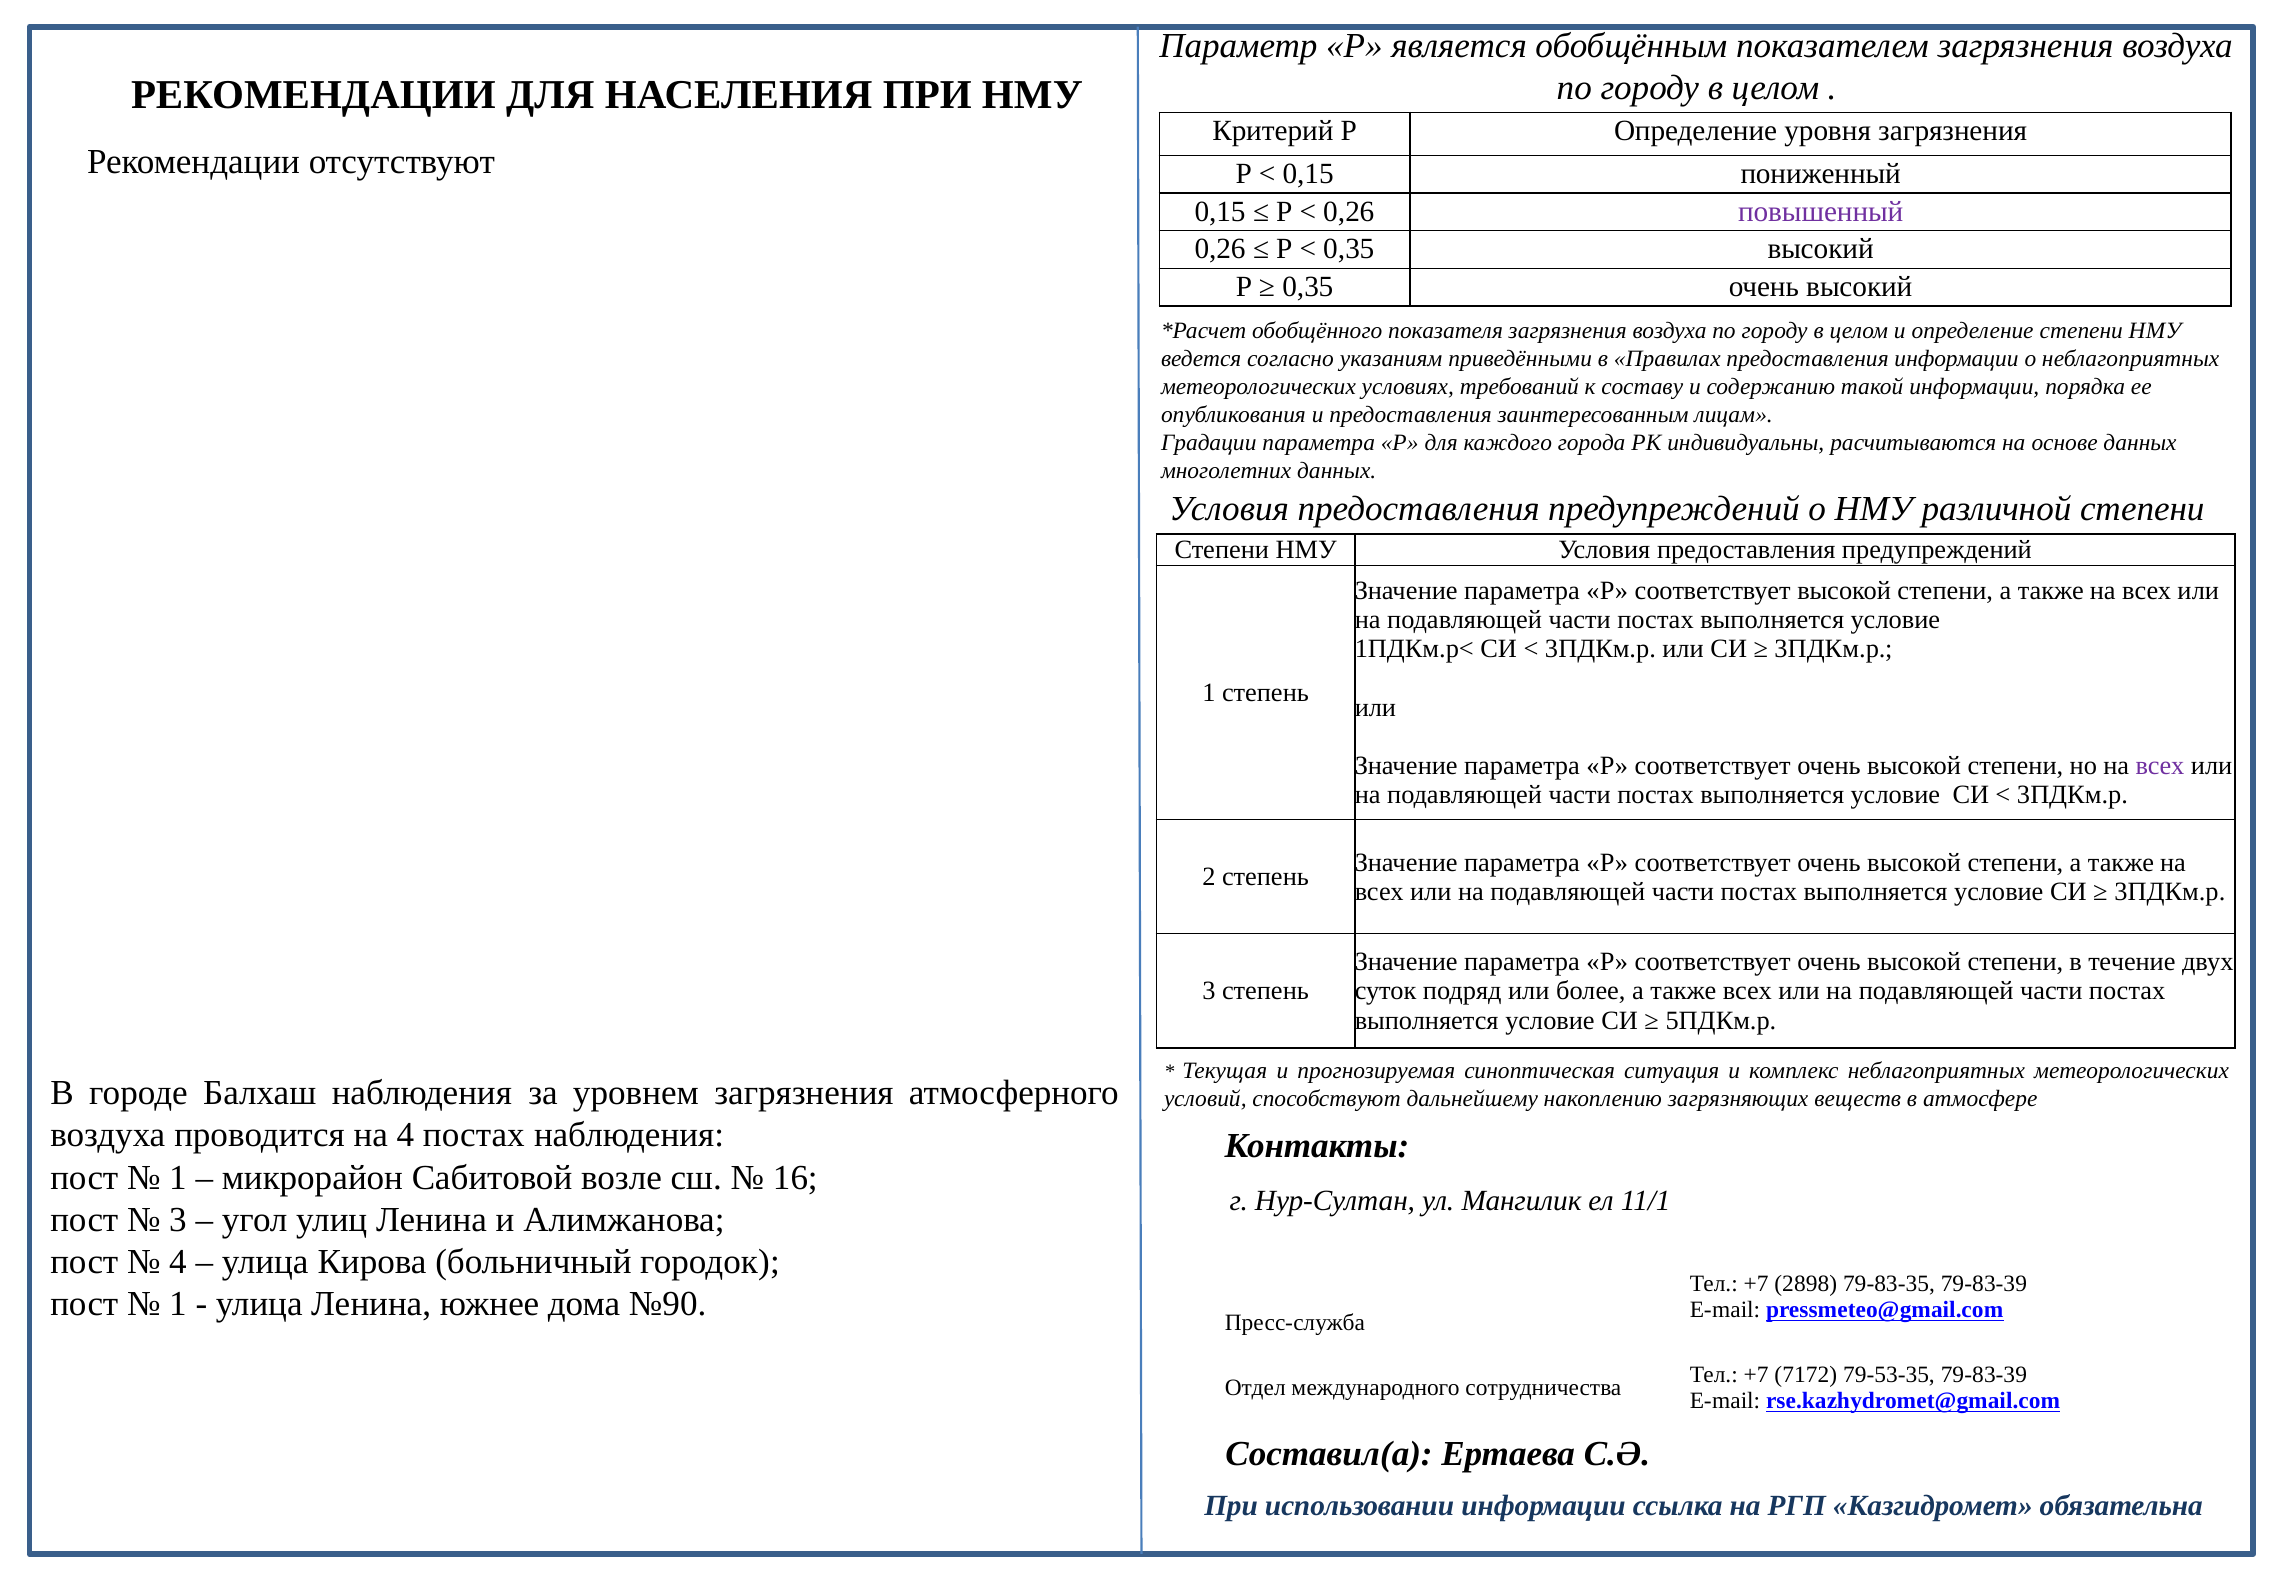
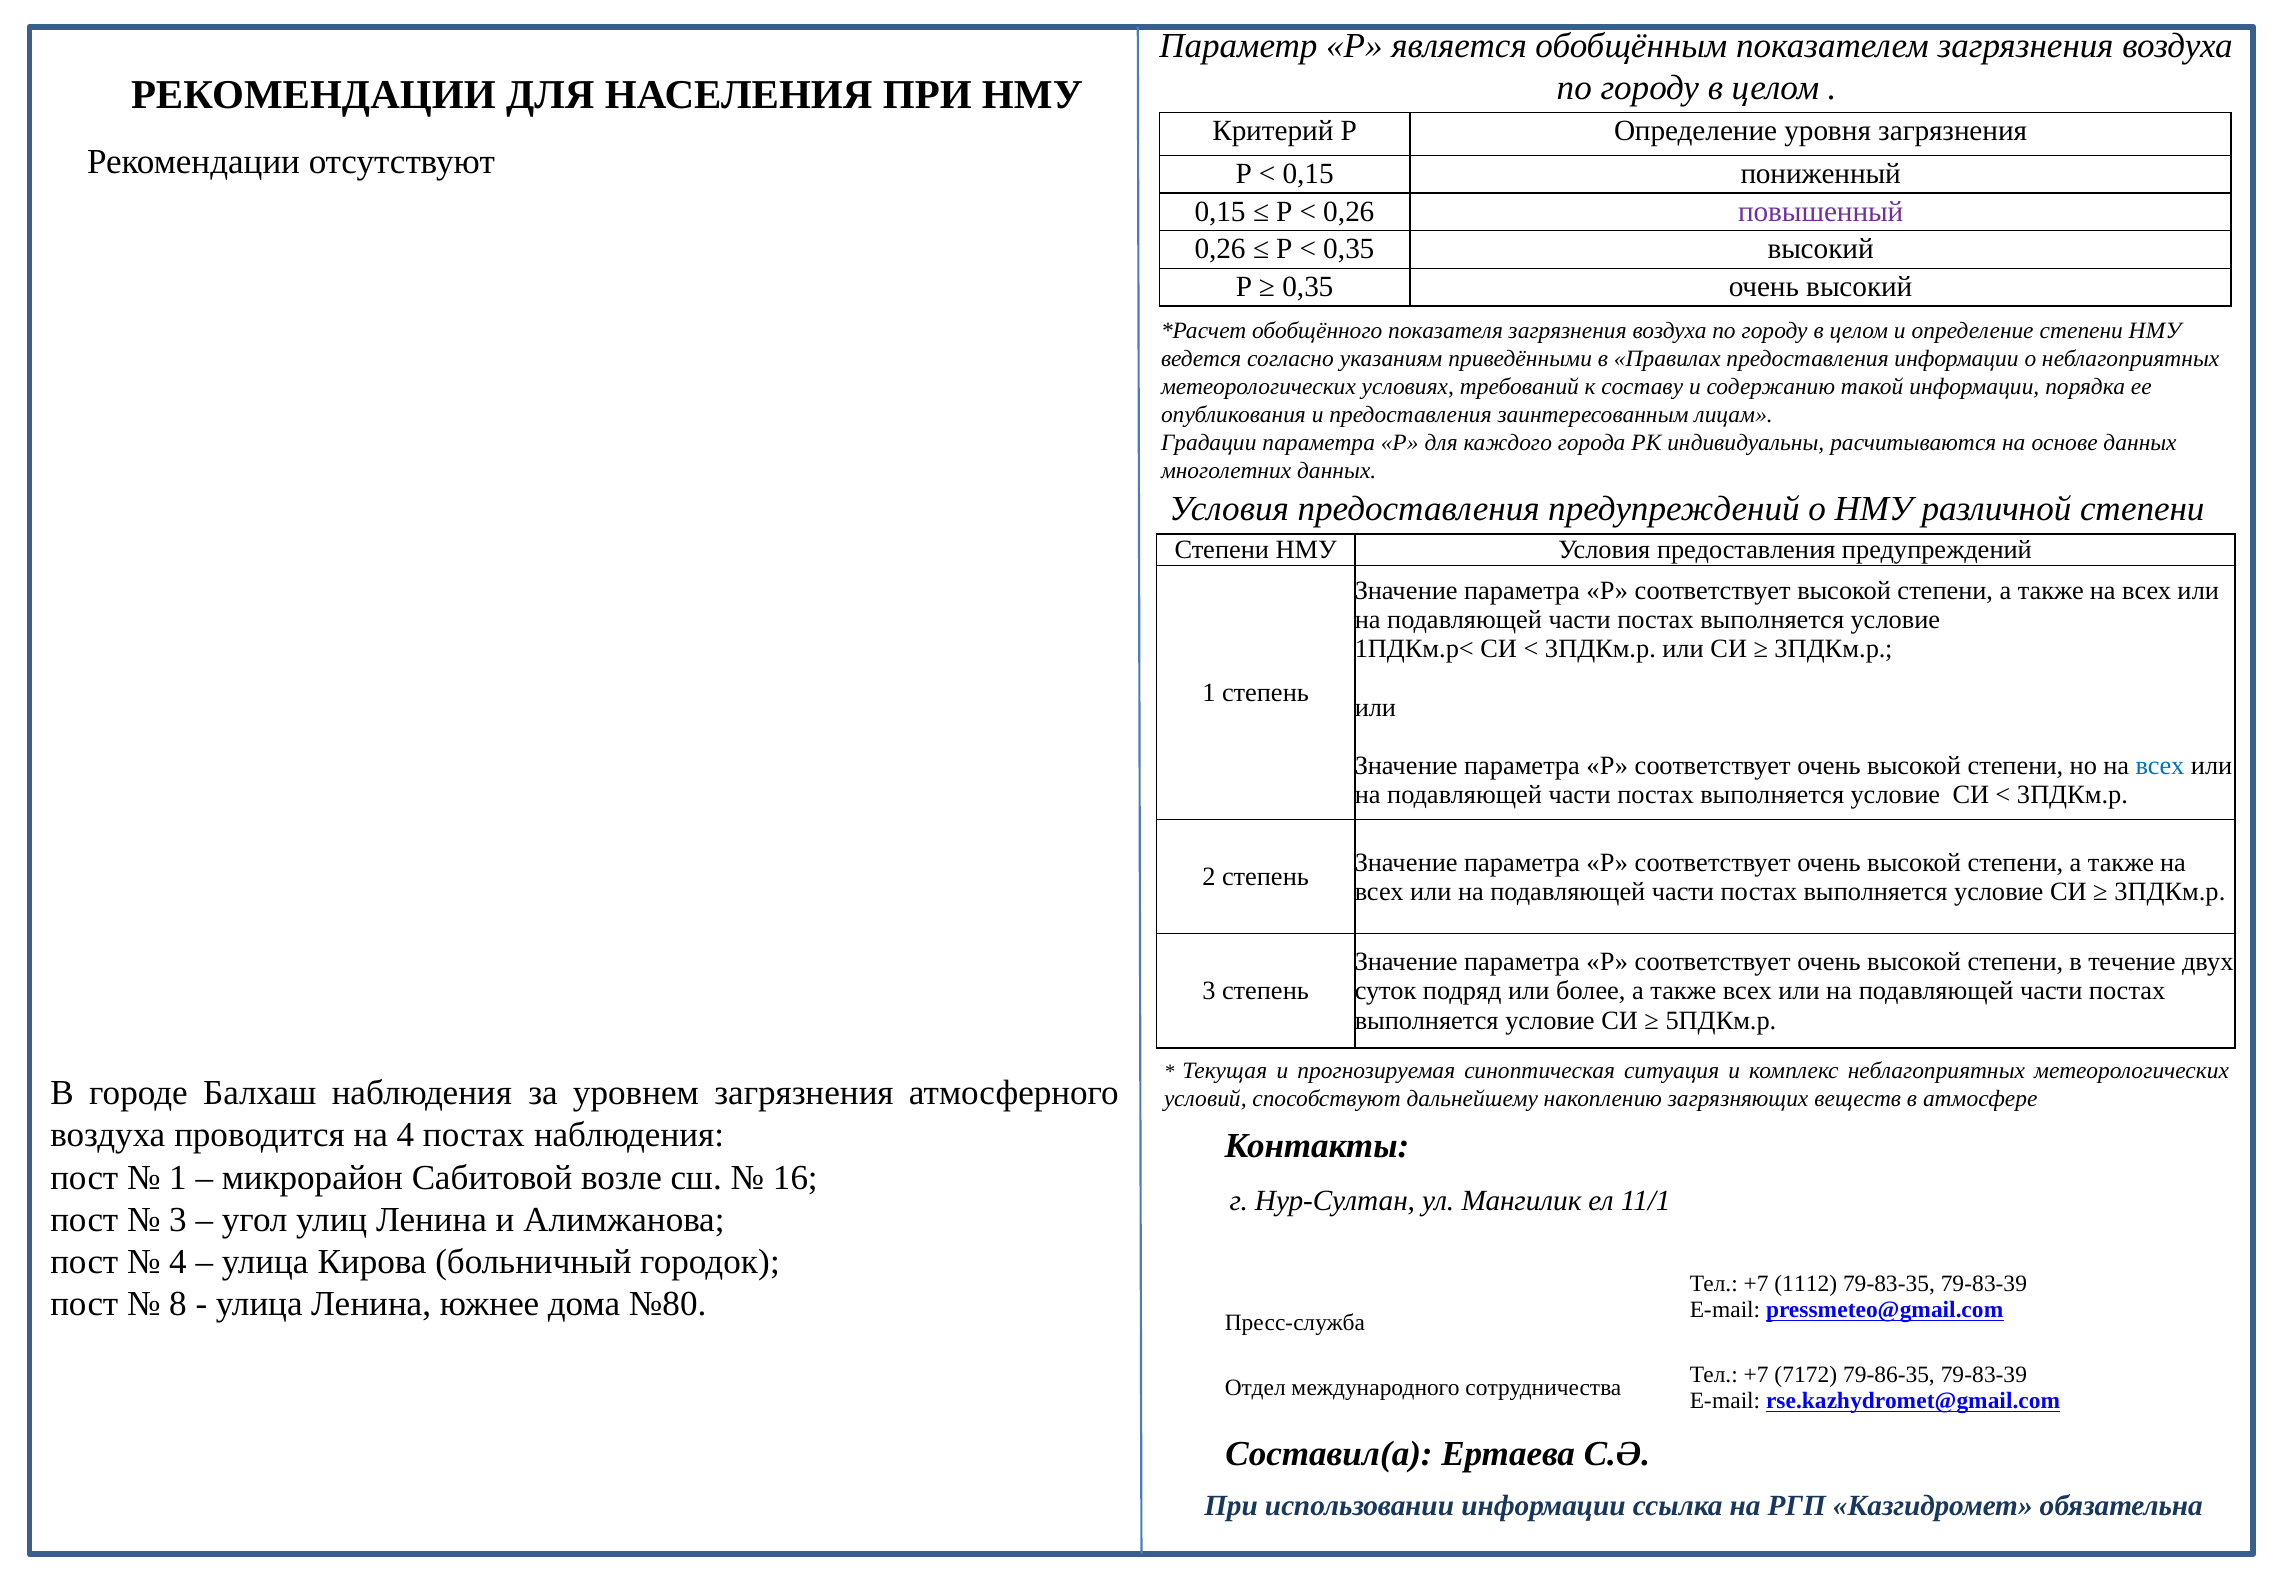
всех colour: purple -> blue (2160, 766)
2898: 2898 -> 1112 (1806, 1283)
1: 1 -> 8 (178, 1304)
№90: №90 -> №80 (668, 1304)
79-53-35: 79-53-35 -> 79-86-35 (1889, 1375)
